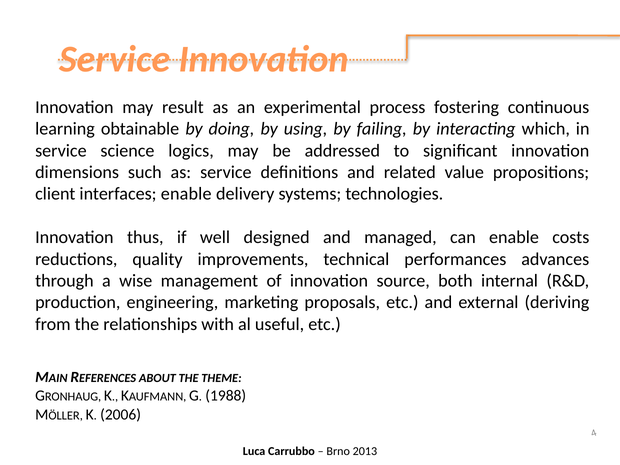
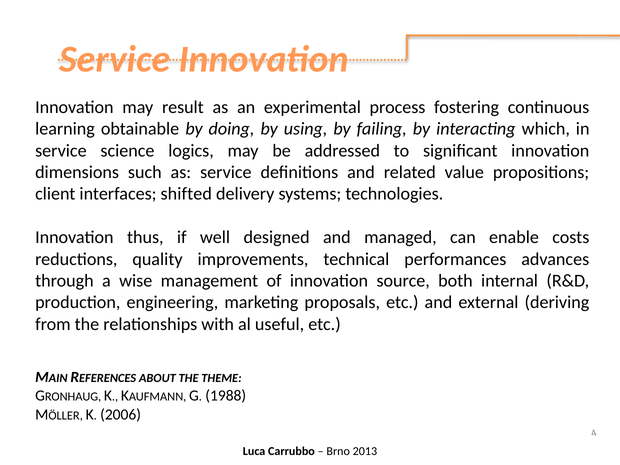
interfaces enable: enable -> shifted (186, 194)
